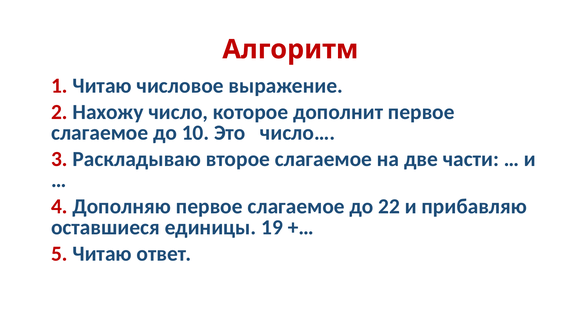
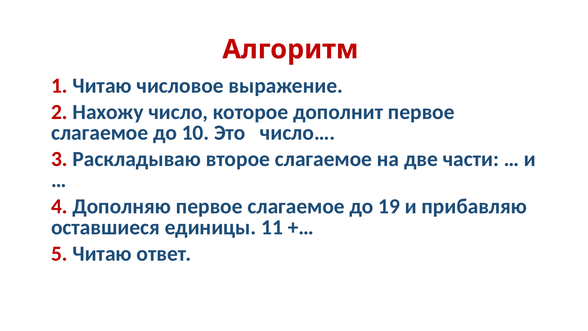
22: 22 -> 19 (389, 206)
19: 19 -> 11 (272, 227)
